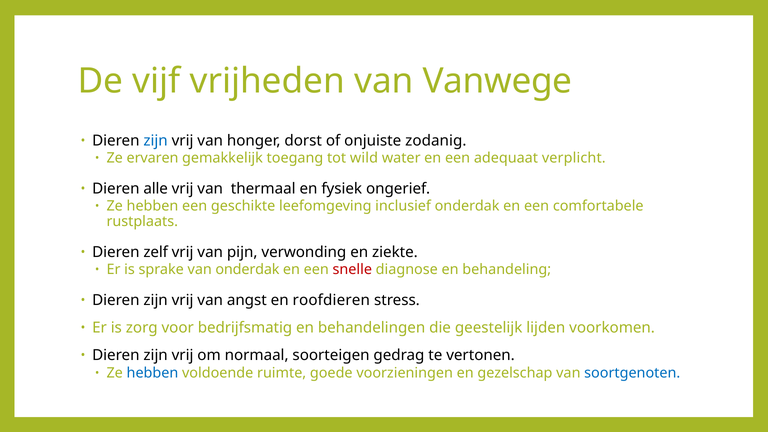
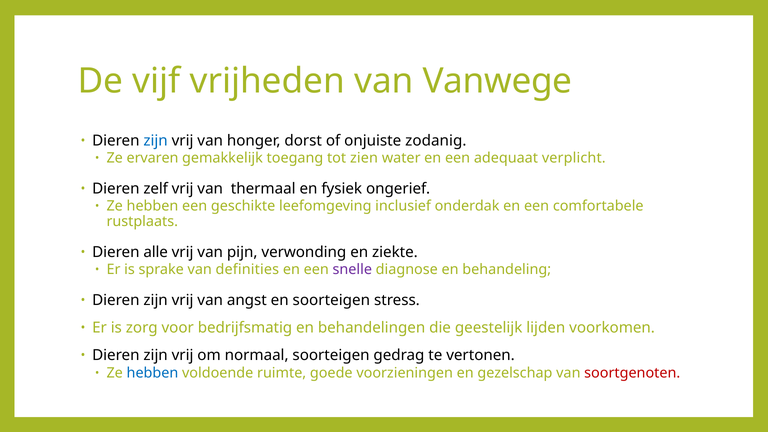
wild: wild -> zien (364, 158)
alle: alle -> zelf (156, 189)
zelf: zelf -> alle (156, 252)
van onderdak: onderdak -> definities (247, 270)
snelle colour: red -> purple (352, 270)
en roofdieren: roofdieren -> soorteigen (331, 300)
soortgenoten colour: blue -> red (632, 373)
